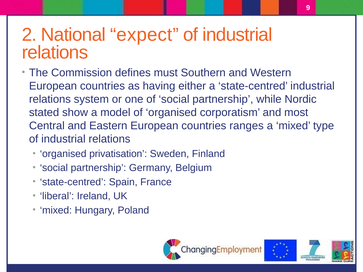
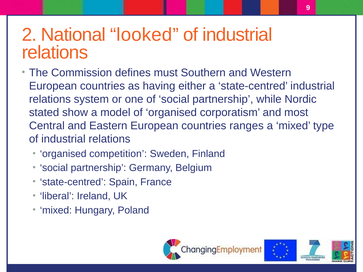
expect: expect -> looked (144, 35)
privatisation: privatisation -> competition (118, 154)
